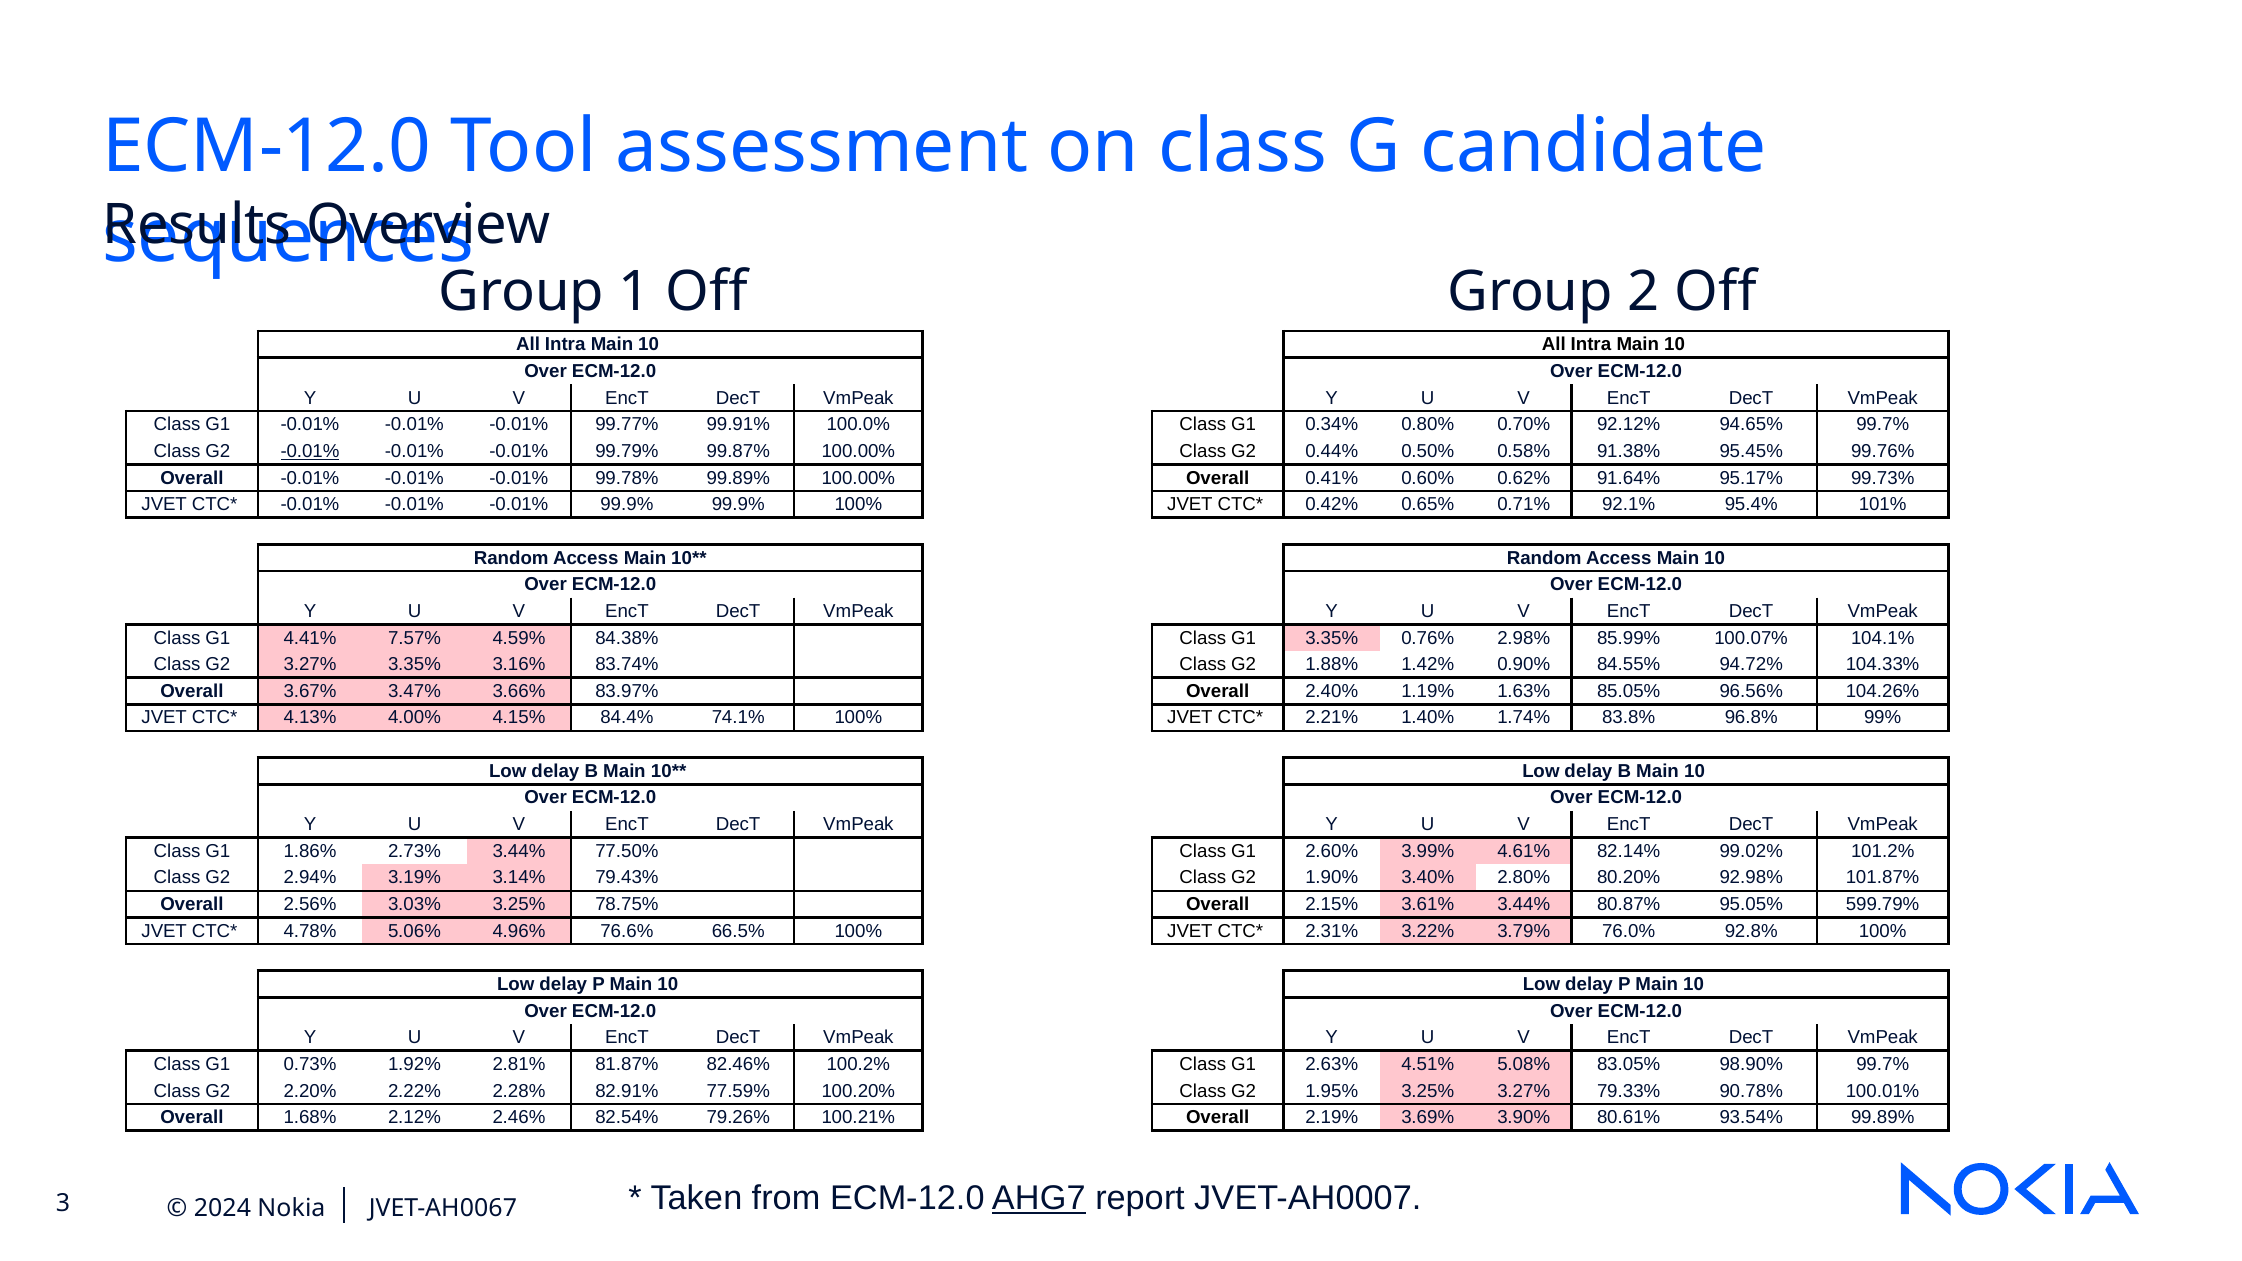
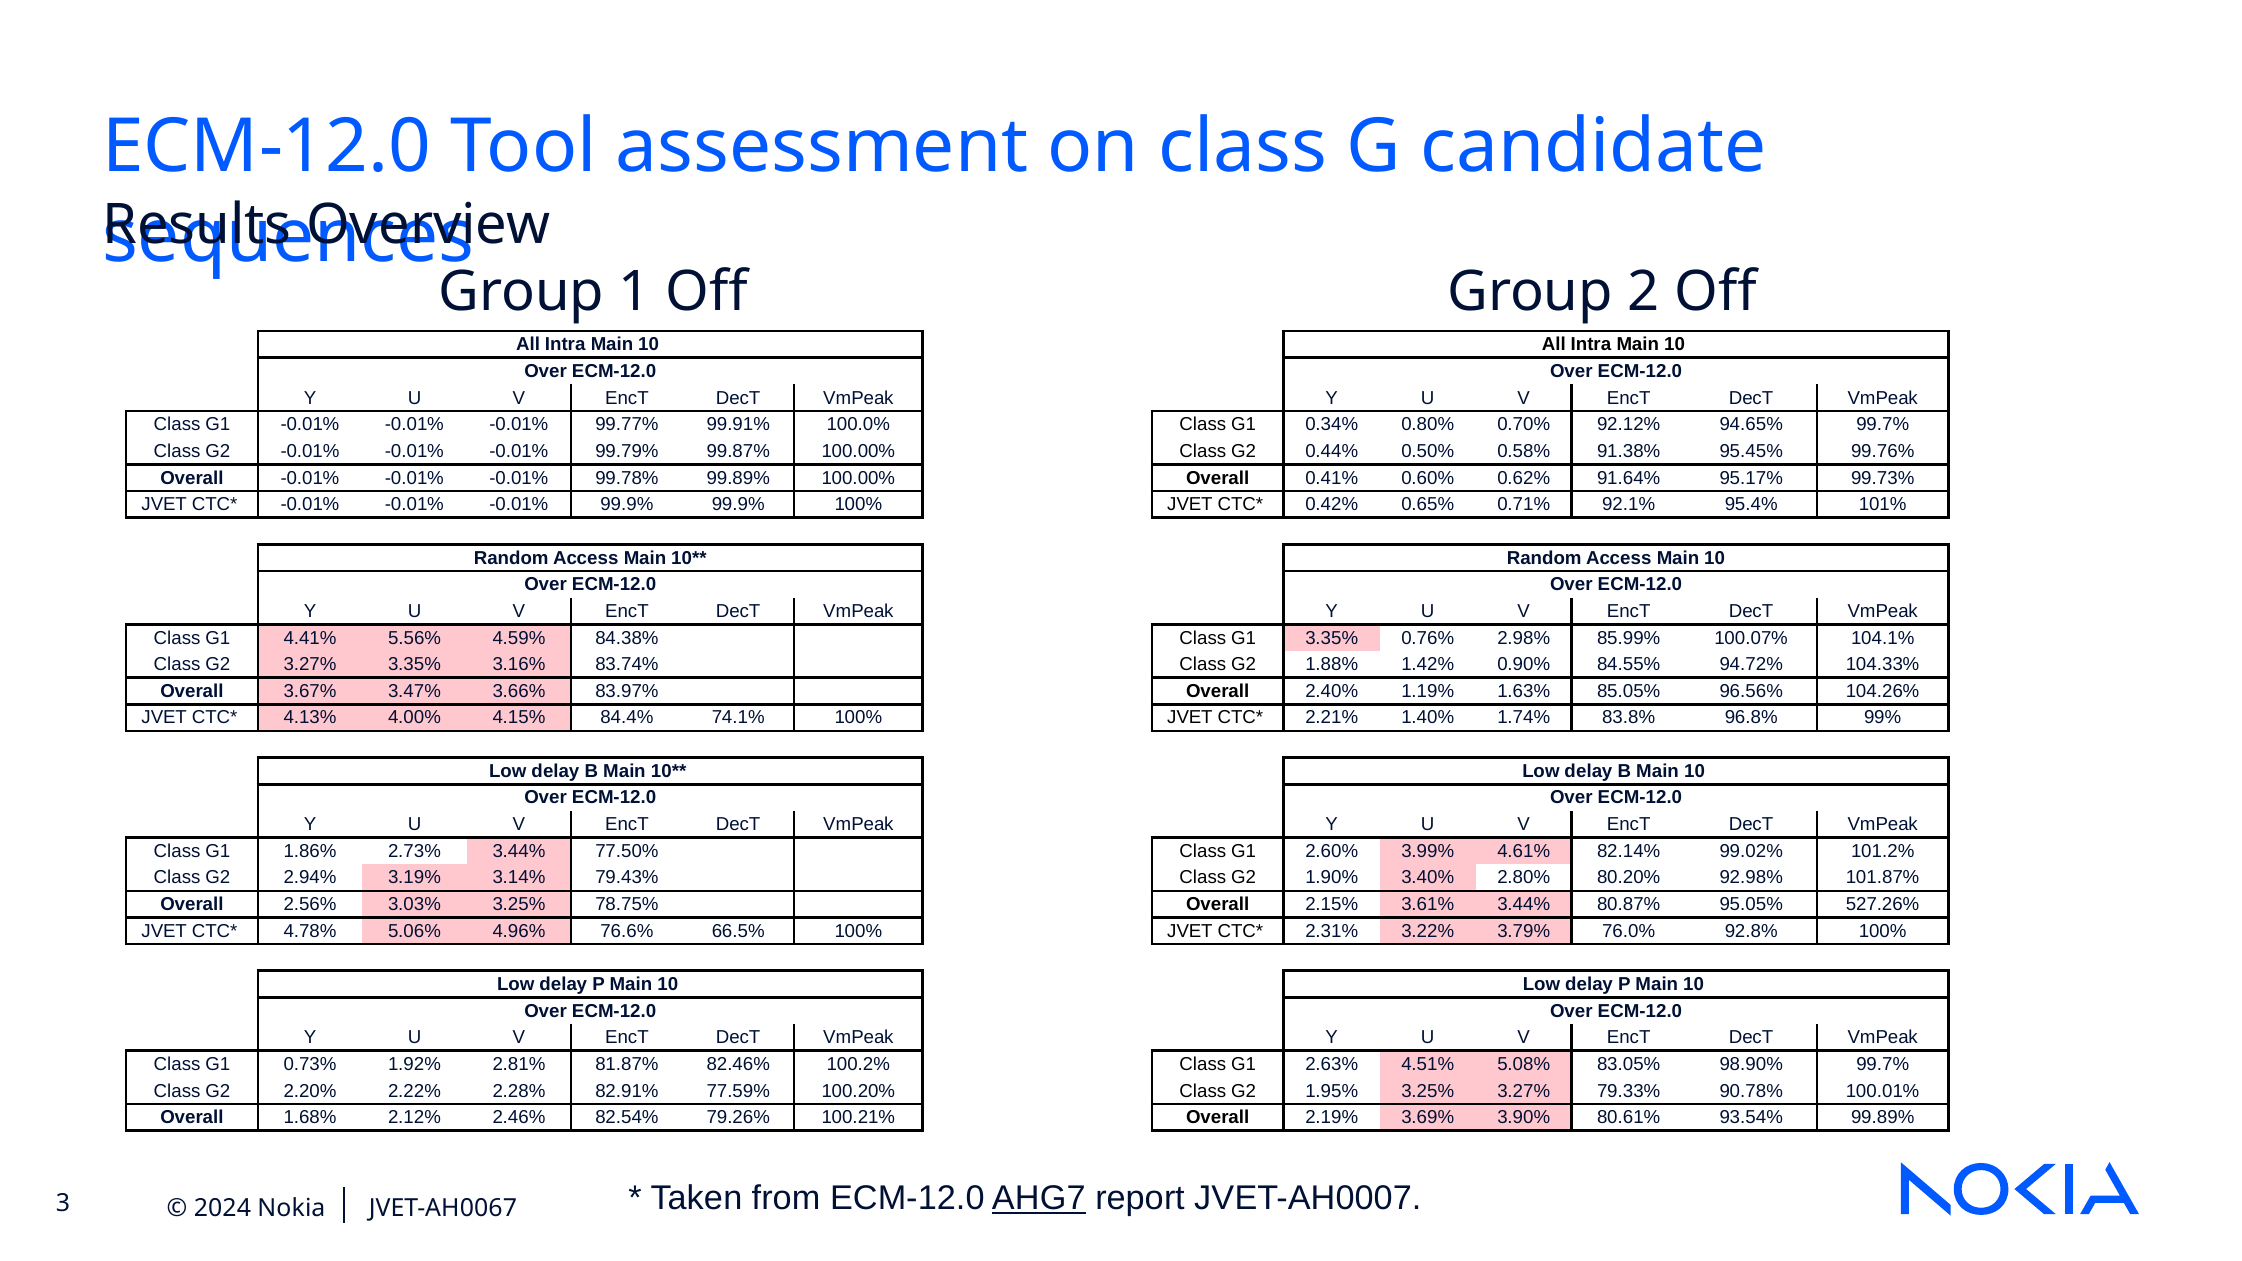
-0.01% underline: present -> none (310, 451)
7.57%: 7.57% -> 5.56% (415, 638)
599.79%: 599.79% -> 527.26% (1883, 904)
